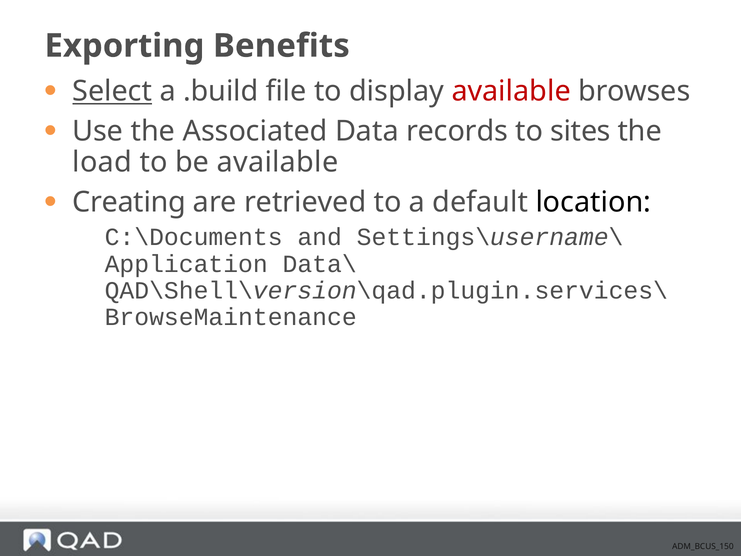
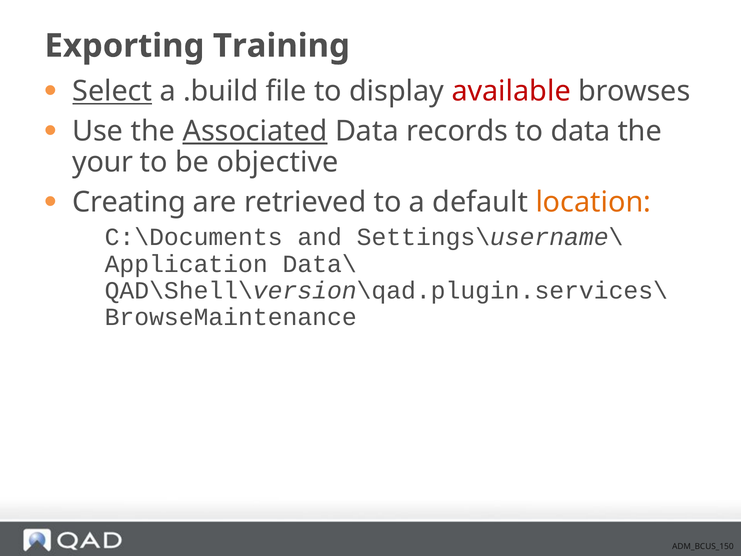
Benefits: Benefits -> Training (281, 46)
Associated underline: none -> present (255, 131)
to sites: sites -> data (580, 131)
load: load -> your (103, 162)
be available: available -> objective (278, 162)
location colour: black -> orange (593, 202)
